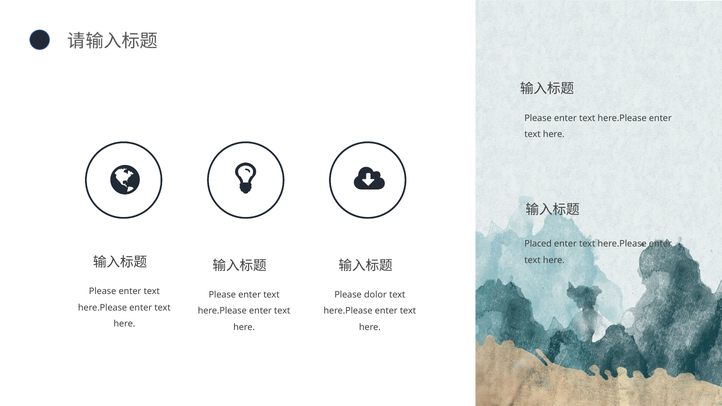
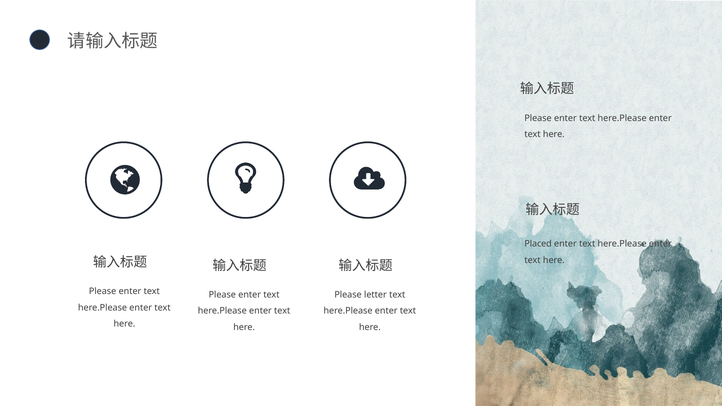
dolor: dolor -> letter (375, 295)
